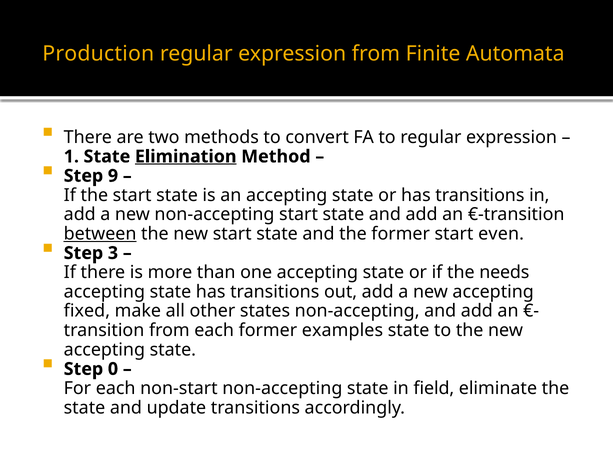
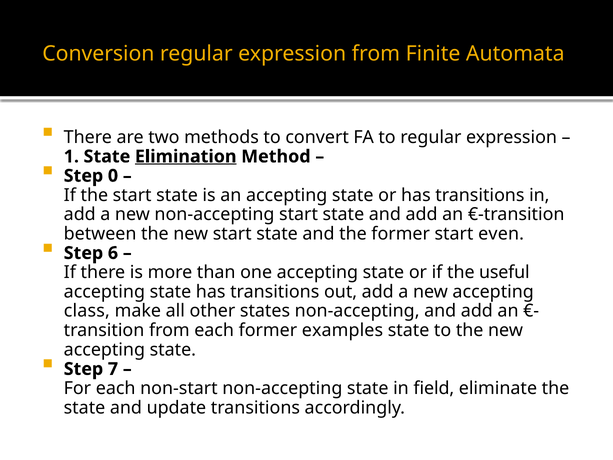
Production: Production -> Conversion (98, 54)
9: 9 -> 0 (113, 176)
between underline: present -> none (100, 234)
3: 3 -> 6 (113, 253)
needs: needs -> useful (504, 272)
fixed: fixed -> class (87, 311)
0: 0 -> 7 (113, 369)
